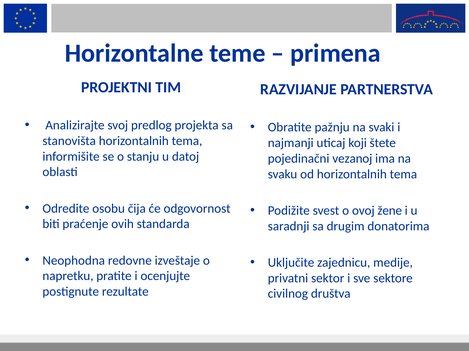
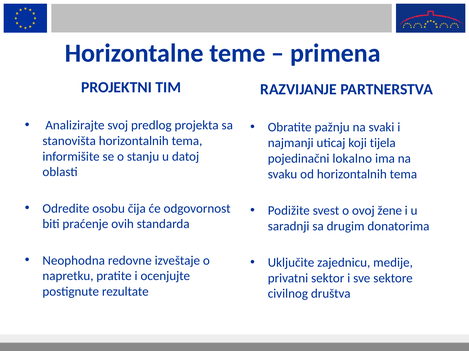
štete: štete -> tijela (383, 143)
vezanoj: vezanoj -> lokalno (352, 159)
